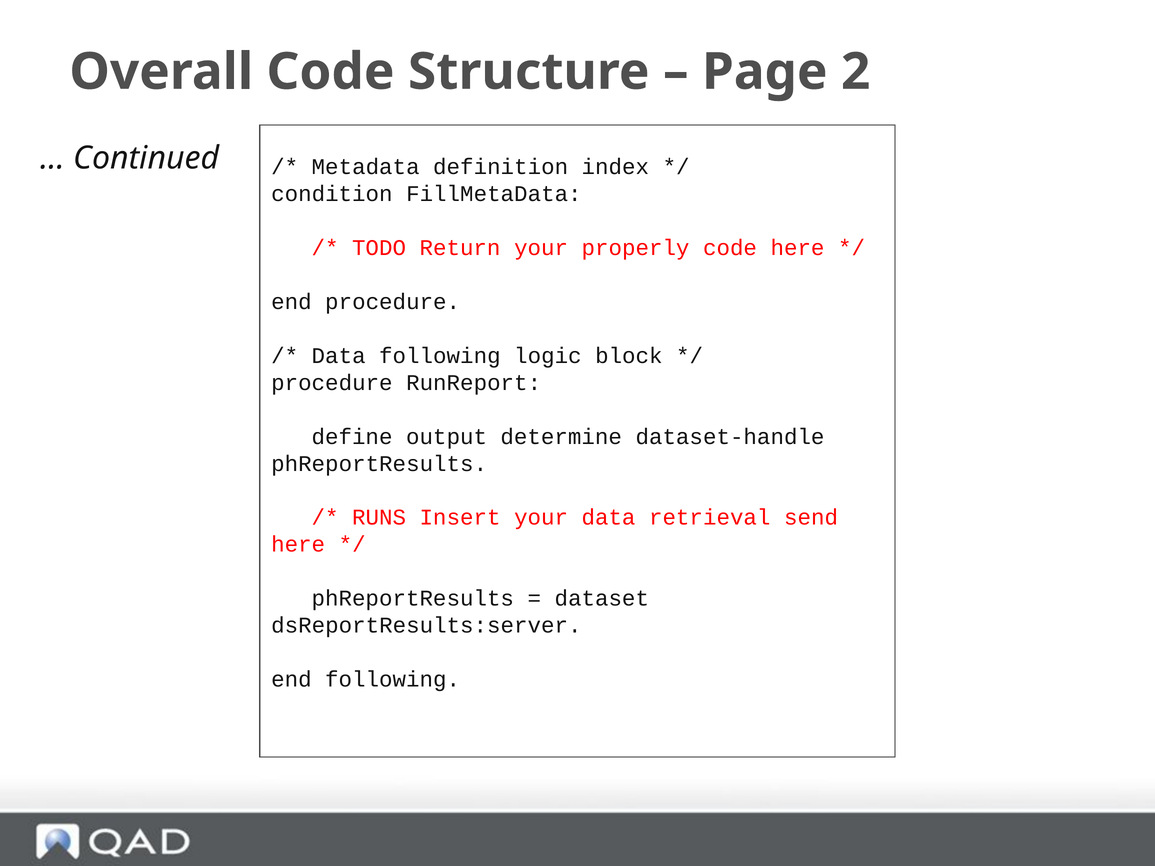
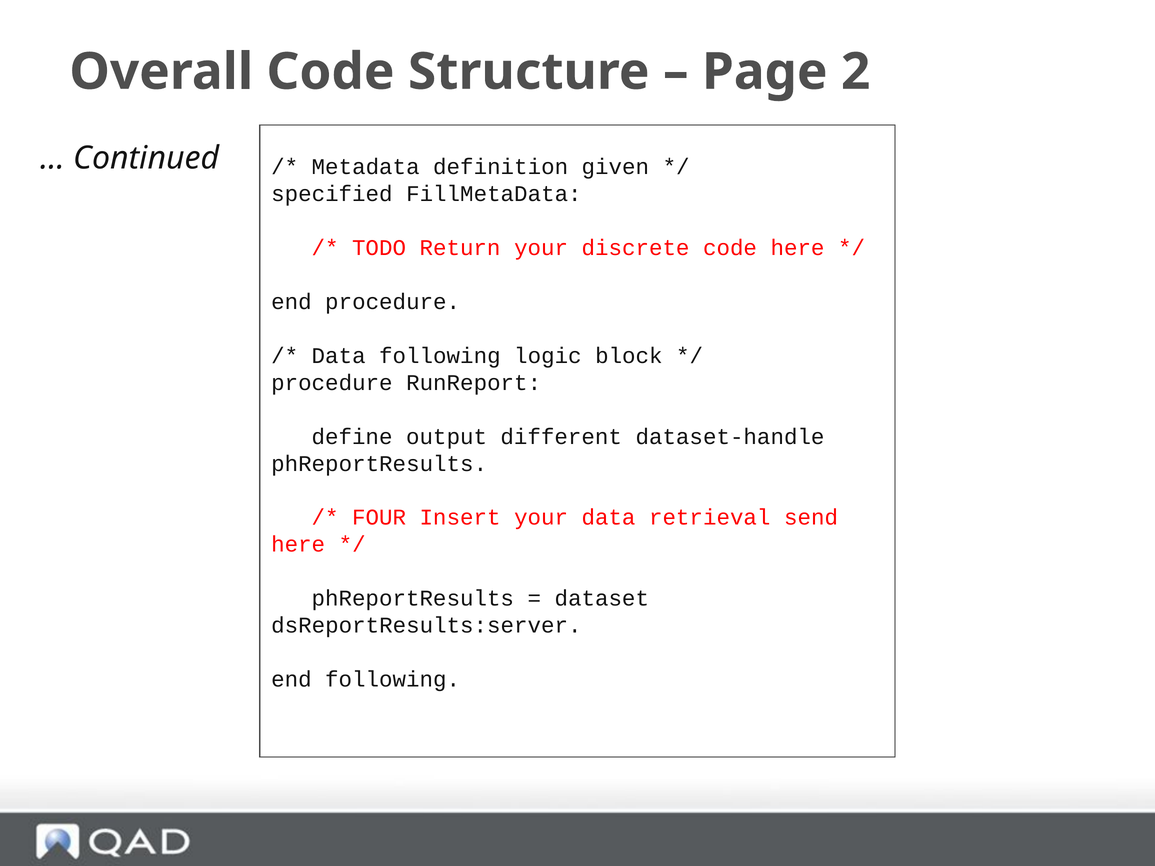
index: index -> given (615, 167)
condition: condition -> specified (332, 194)
properly: properly -> discrete (636, 248)
determine: determine -> different (561, 437)
RUNS: RUNS -> FOUR (379, 518)
